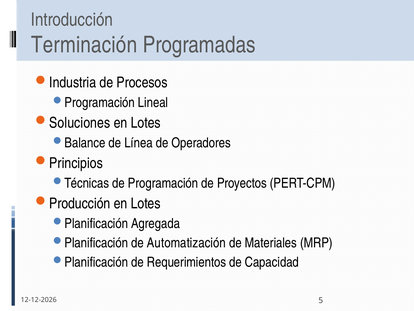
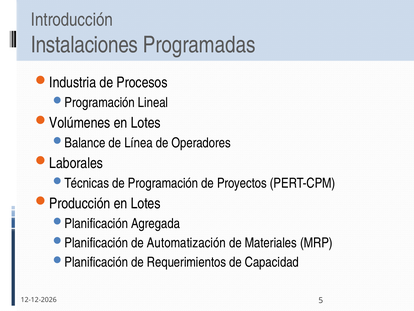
Terminación: Terminación -> Instalaciones (84, 45)
Soluciones: Soluciones -> Volúmenes (80, 123)
Principios: Principios -> Laborales (76, 163)
